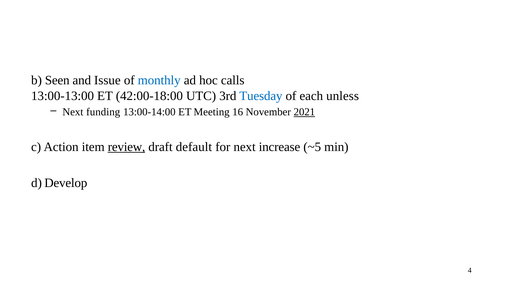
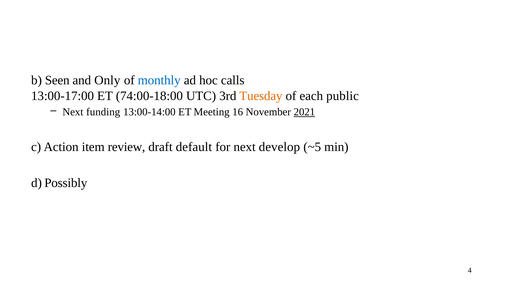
Issue: Issue -> Only (107, 80)
13:00-13:00: 13:00-13:00 -> 13:00-17:00 (63, 96)
42:00-18:00: 42:00-18:00 -> 74:00-18:00 (149, 96)
Tuesday colour: blue -> orange (261, 96)
unless: unless -> public (343, 96)
review underline: present -> none (127, 147)
increase: increase -> develop (279, 147)
Develop: Develop -> Possibly (66, 183)
